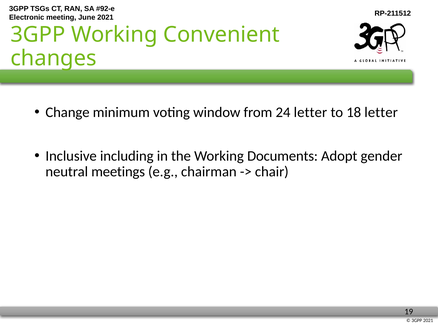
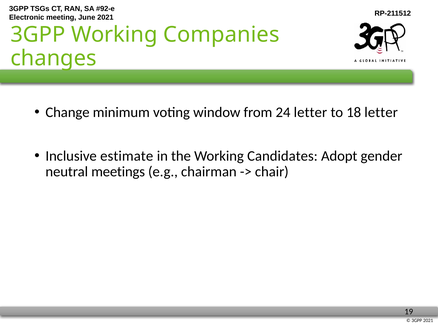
Convenient: Convenient -> Companies (221, 35)
including: including -> estimate (127, 156)
Documents: Documents -> Candidates (282, 156)
